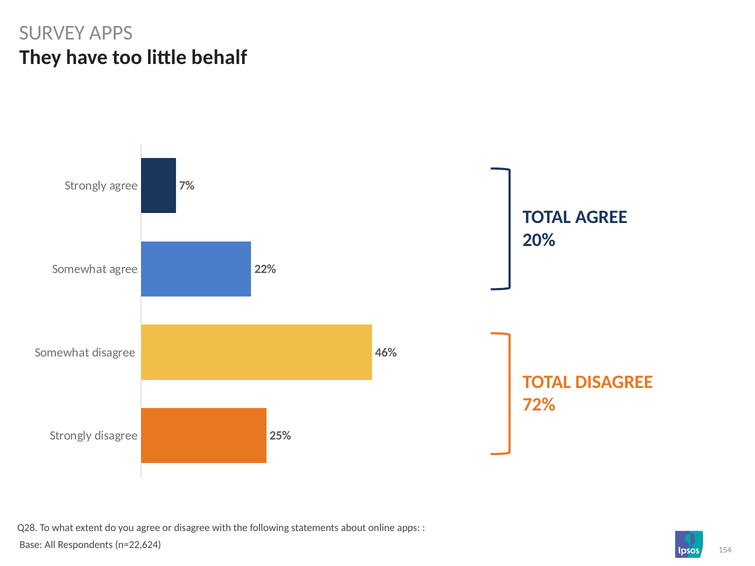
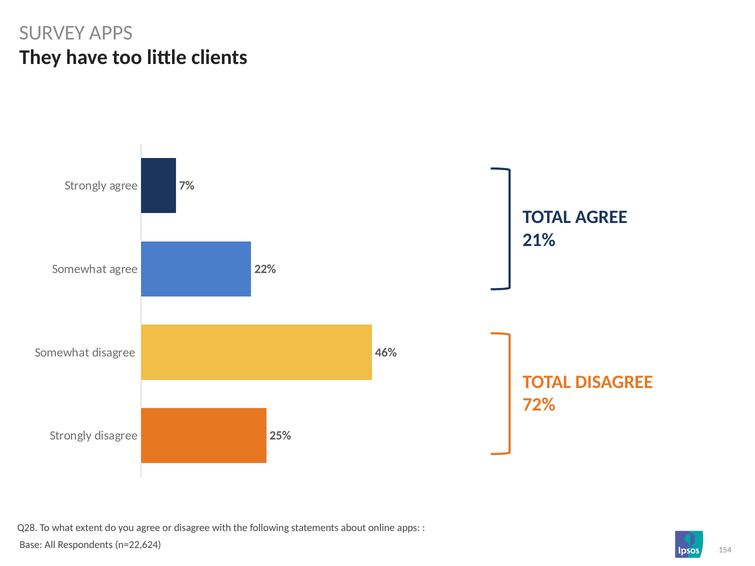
behalf: behalf -> clients (219, 58)
20%: 20% -> 21% (539, 240)
